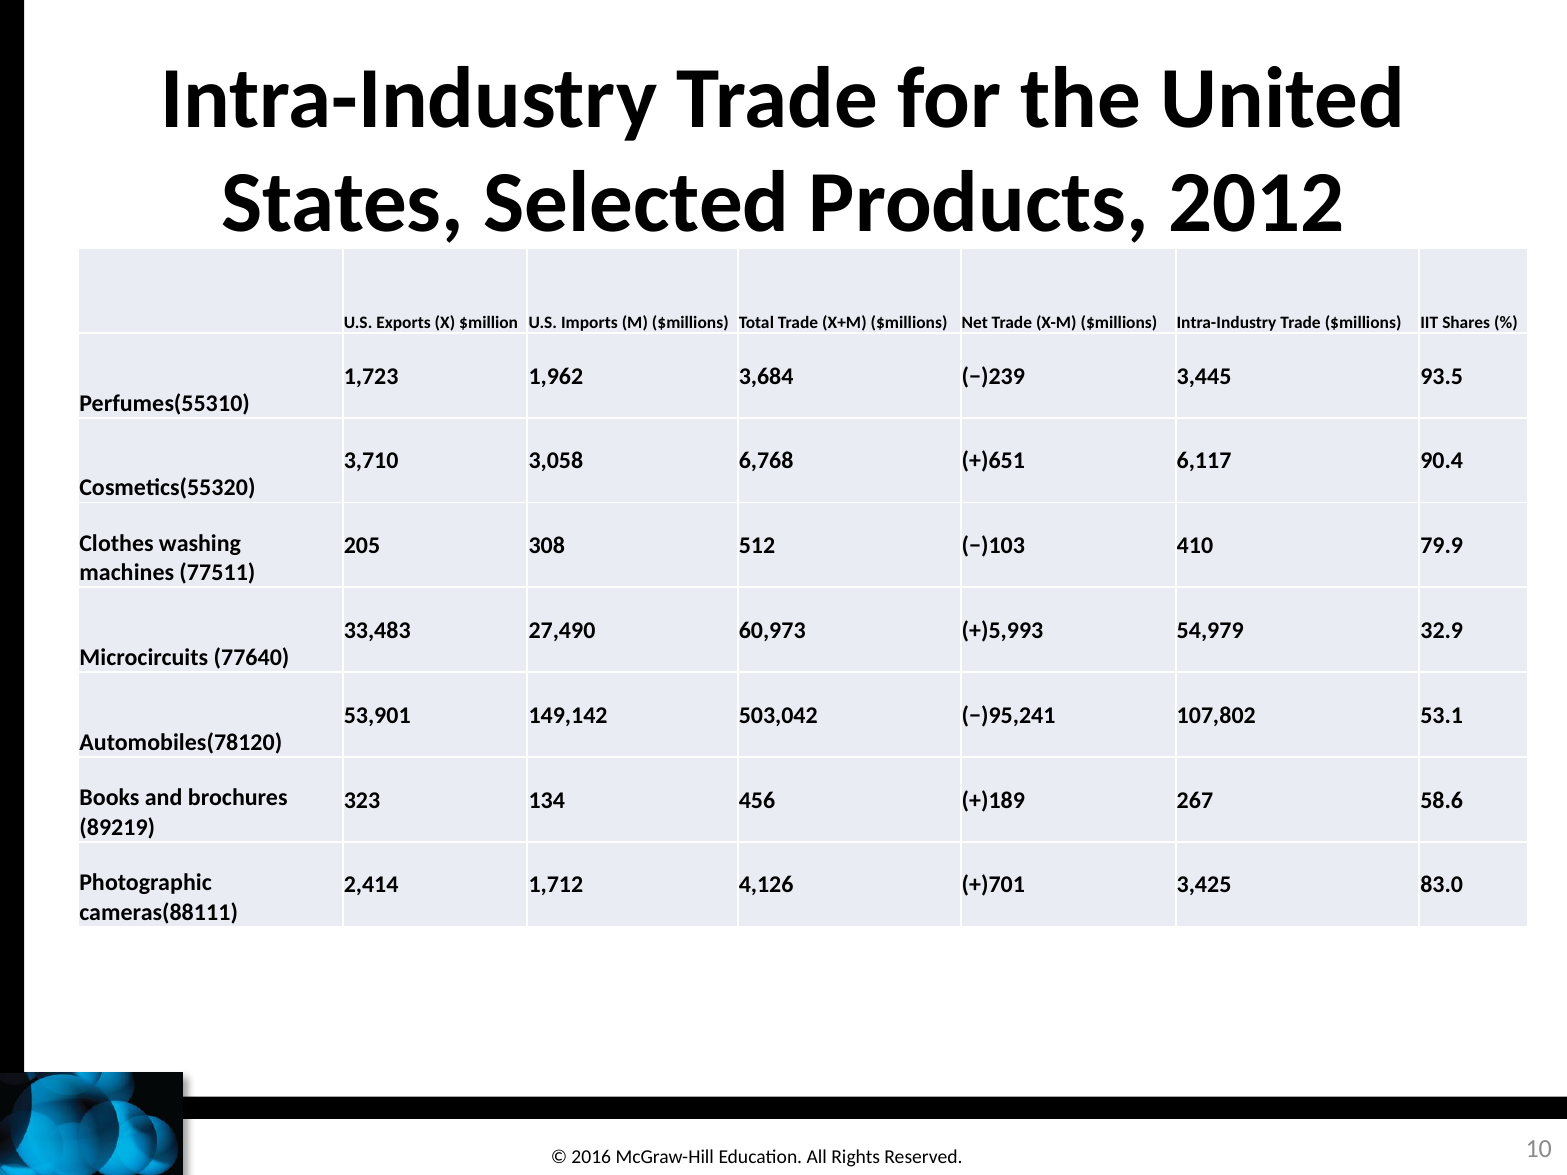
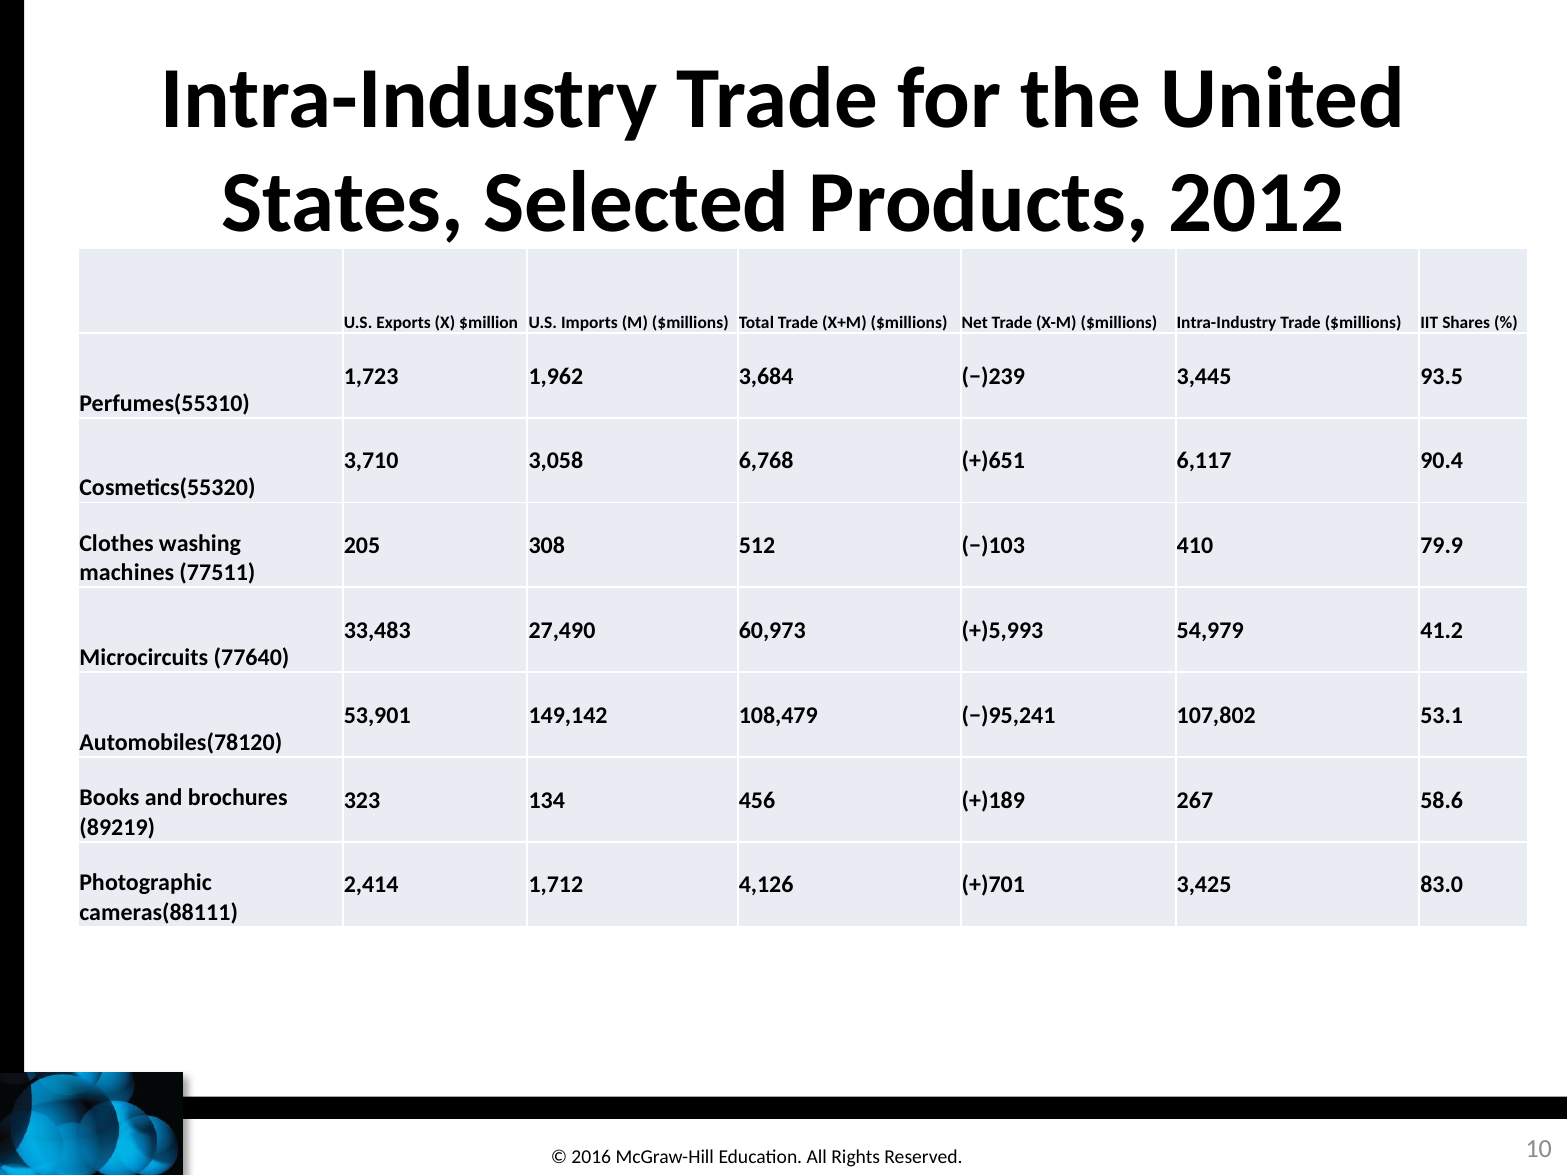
32.9: 32.9 -> 41.2 (1442, 631)
503,042: 503,042 -> 108,479 (778, 716)
